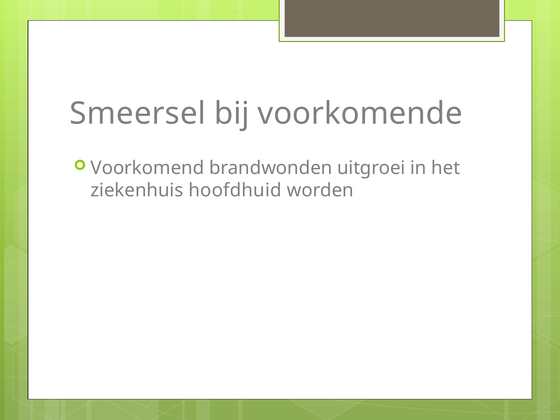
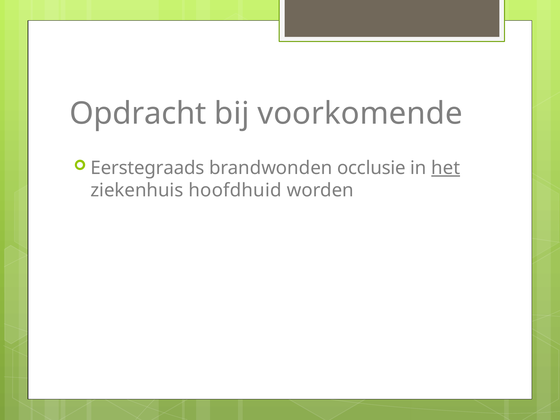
Smeersel: Smeersel -> Opdracht (138, 114)
Voorkomend: Voorkomend -> Eerstegraads (147, 168)
uitgroei: uitgroei -> occlusie (371, 168)
het underline: none -> present (446, 168)
